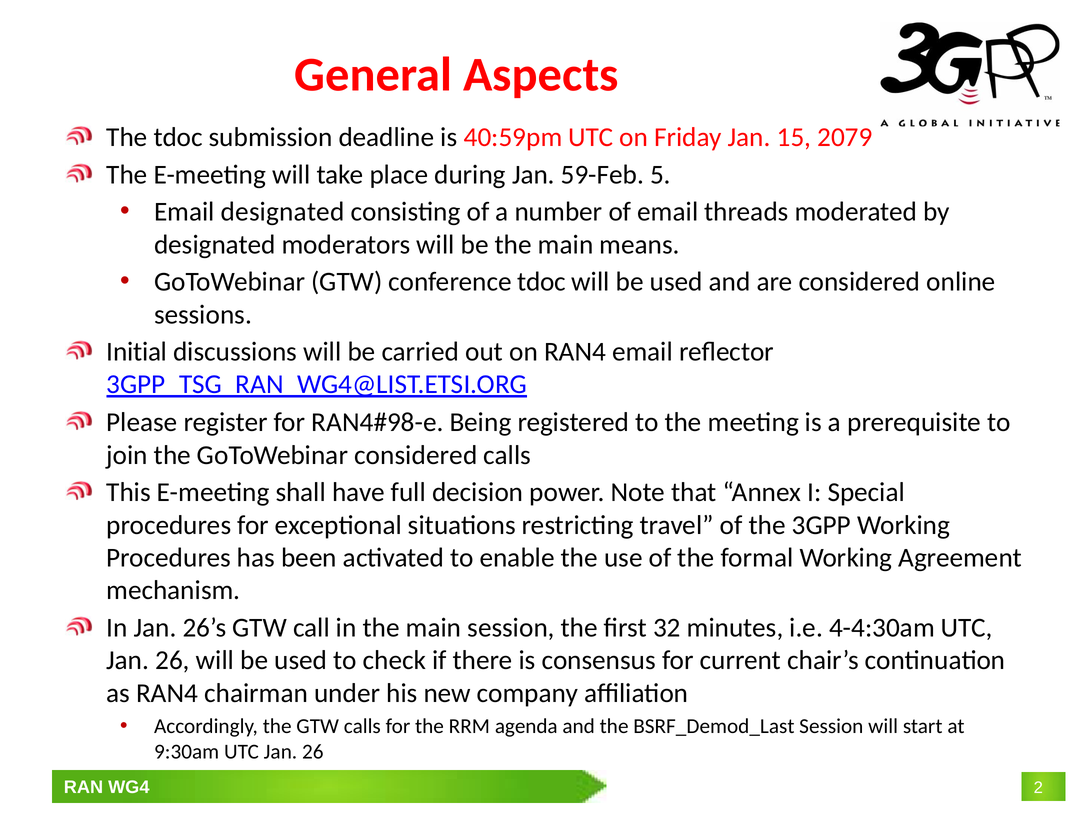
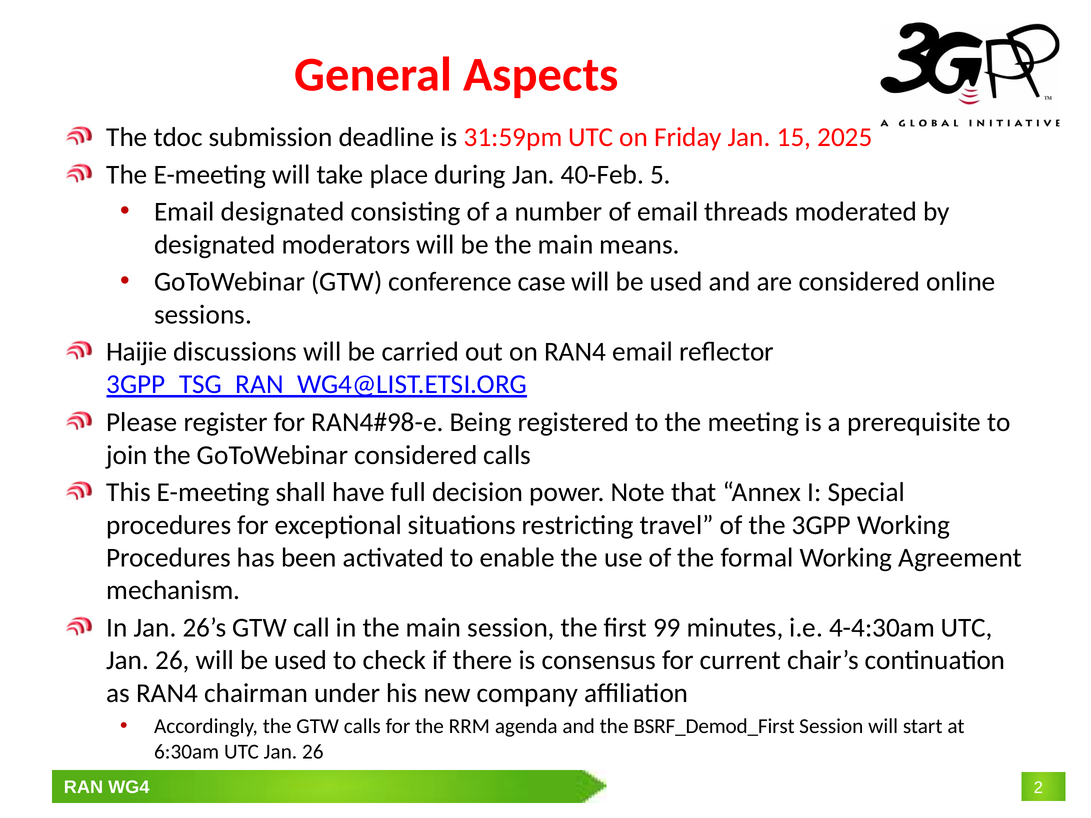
40:59pm: 40:59pm -> 31:59pm (513, 137)
2079: 2079 -> 2025 (845, 137)
59-Feb: 59-Feb -> 40-Feb (602, 175)
conference tdoc: tdoc -> case (542, 282)
Initial: Initial -> Haijie (137, 352)
32: 32 -> 99 (667, 628)
BSRF_Demod_Last: BSRF_Demod_Last -> BSRF_Demod_First (714, 727)
9:30am: 9:30am -> 6:30am (187, 752)
